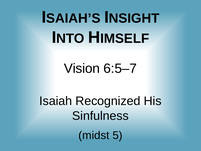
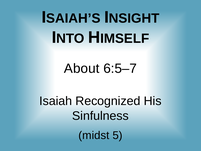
Vision: Vision -> About (82, 68)
